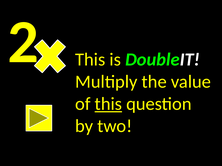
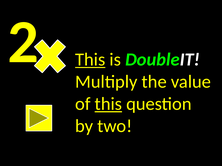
This underline: none -> present (90, 60)
